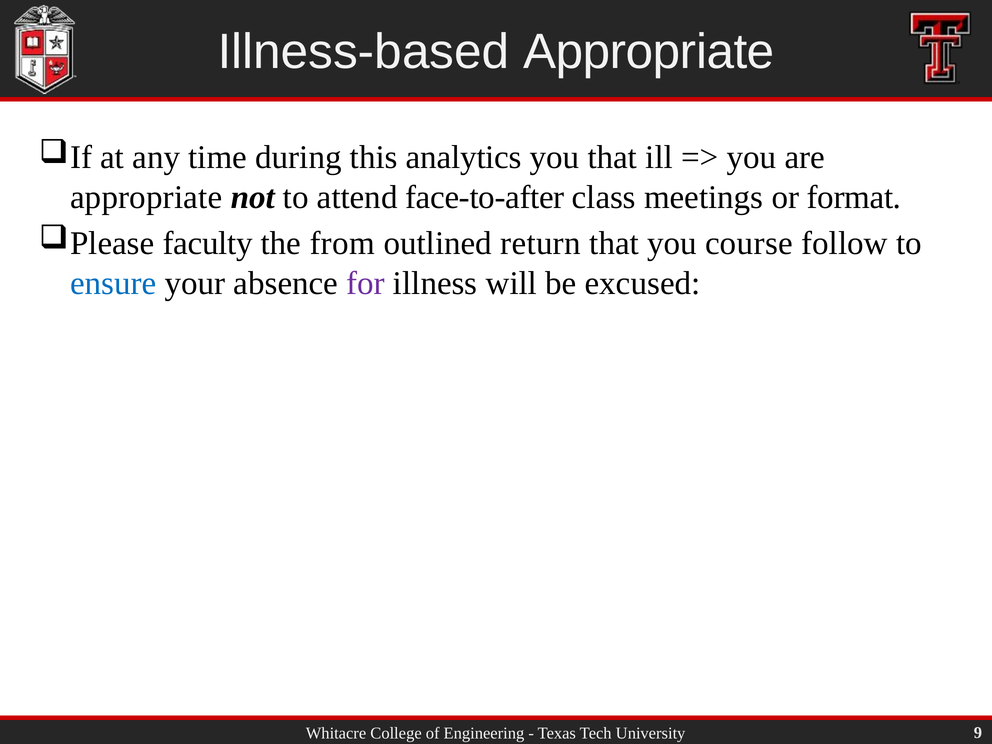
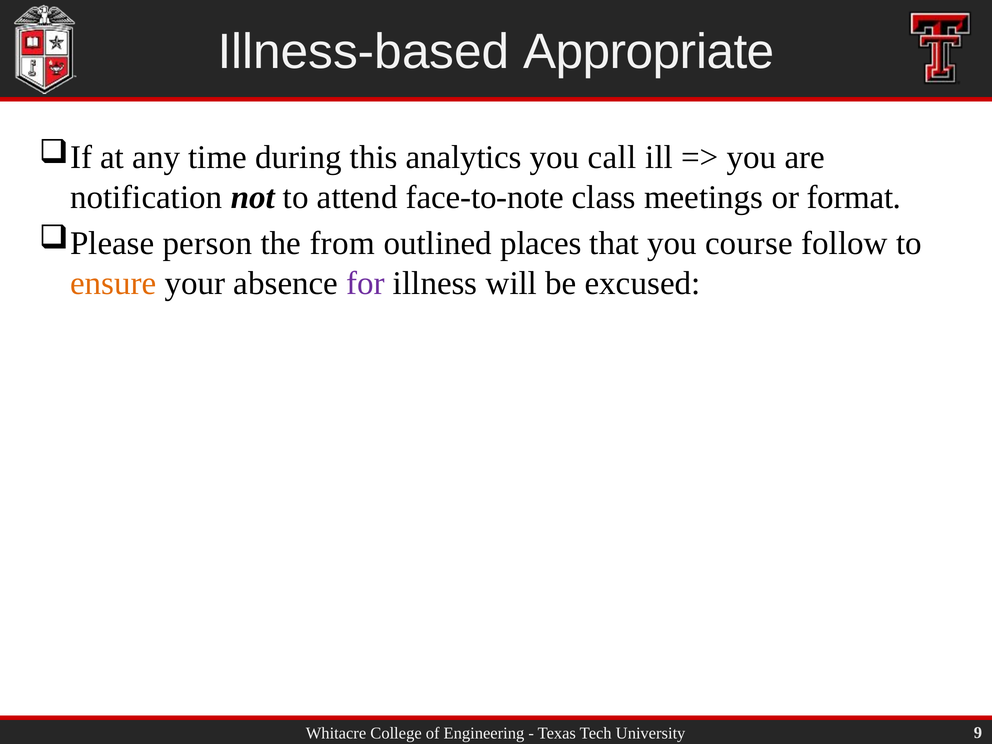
you that: that -> call (612, 157)
appropriate: appropriate -> notification (146, 197)
face-to-after: face-to-after -> face-to-note (485, 197)
faculty: faculty -> person (207, 243)
return: return -> places (541, 243)
ensure colour: blue -> orange (113, 283)
